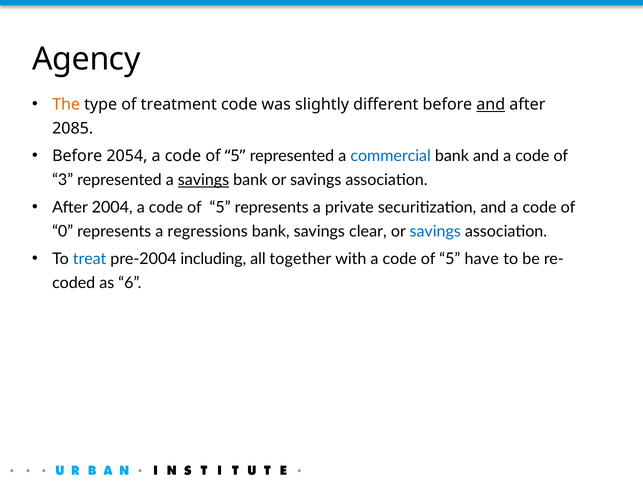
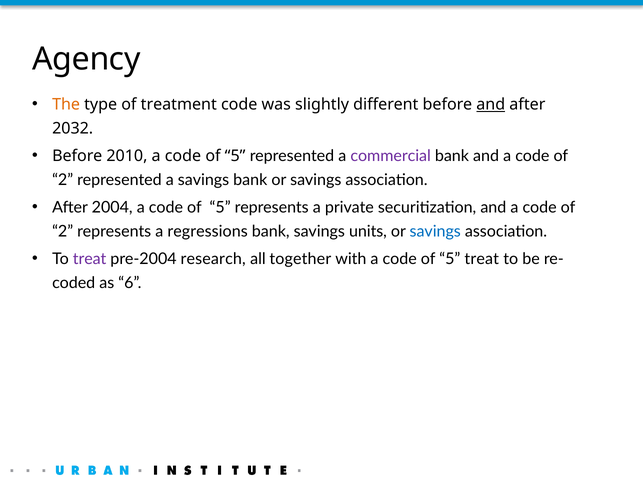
2085: 2085 -> 2032 (73, 129)
2054: 2054 -> 2010 (127, 156)
commercial colour: blue -> purple (391, 156)
3: 3 -> 2 (63, 180)
savings underline: present -> none (204, 180)
0: 0 -> 2 (63, 232)
clear: clear -> units (368, 232)
treat colour: blue -> purple (90, 259)
including: including -> research (213, 259)
5 have: have -> treat (482, 259)
